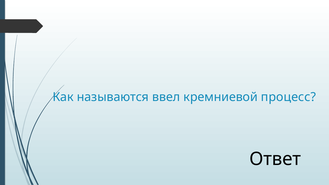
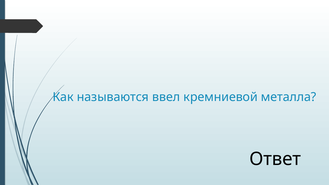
процесс: процесс -> металла (289, 97)
